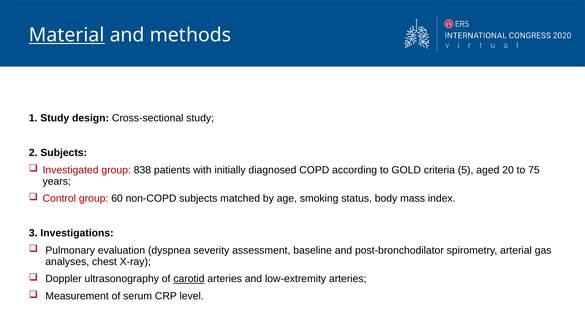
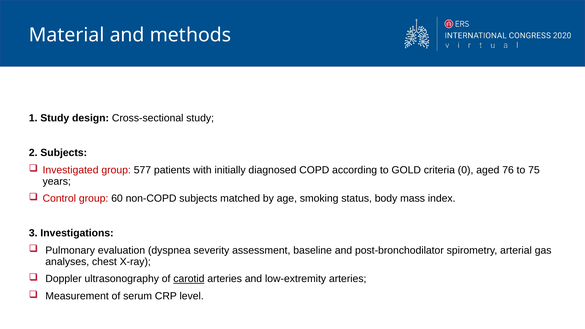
Material underline: present -> none (67, 35)
838: 838 -> 577 (142, 170)
5: 5 -> 0 (466, 170)
20: 20 -> 76 (508, 170)
